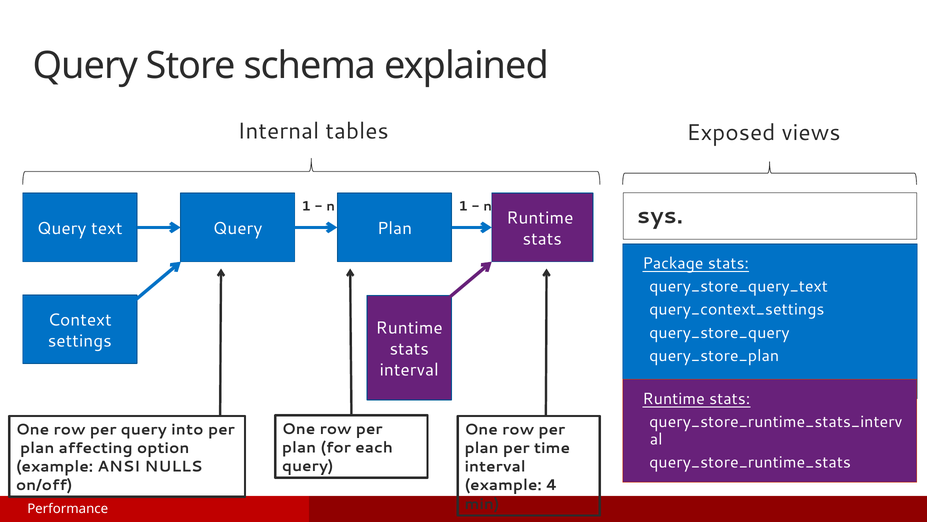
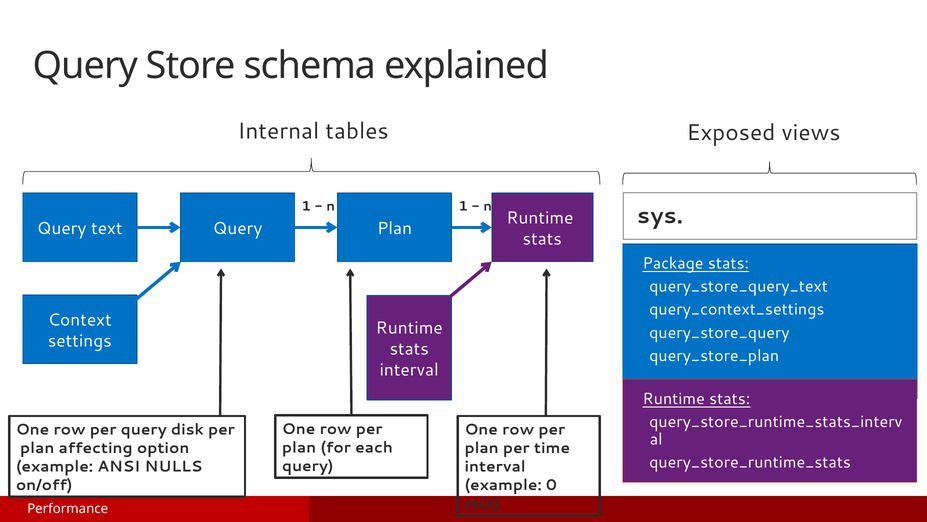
into: into -> disk (187, 429)
4: 4 -> 0 (551, 485)
